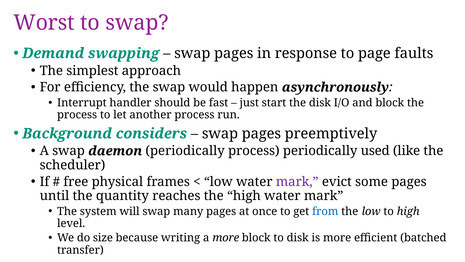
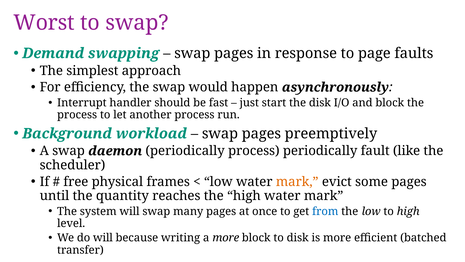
considers: considers -> workload (151, 133)
used: used -> fault (375, 151)
mark colour: purple -> orange (297, 181)
do size: size -> will (103, 238)
